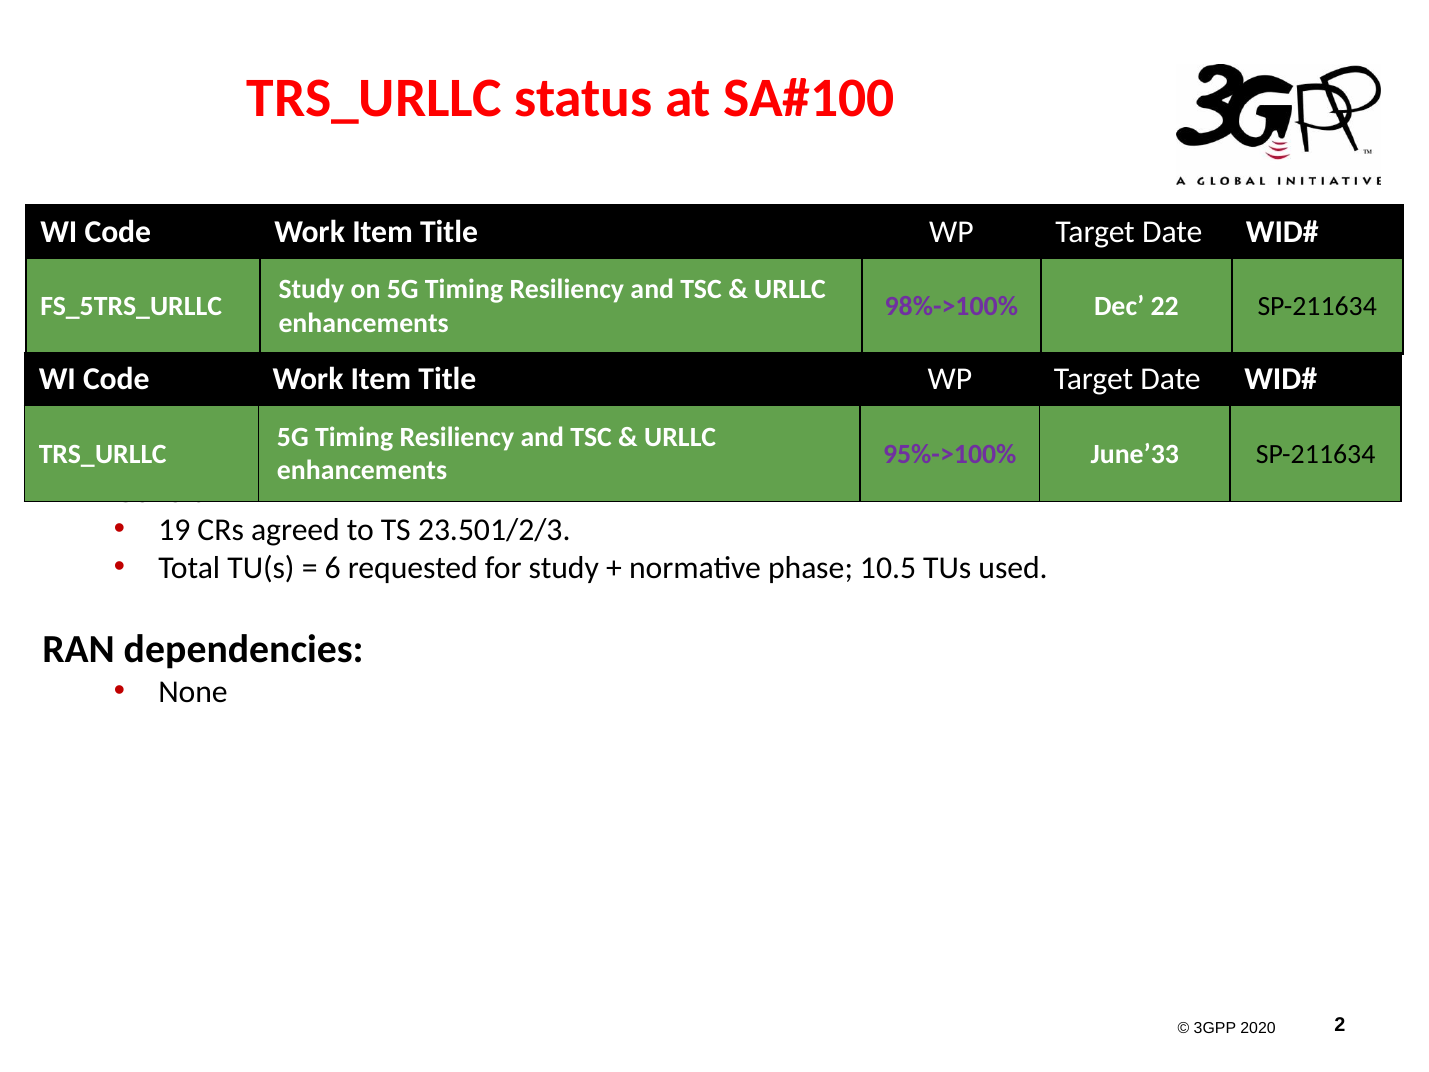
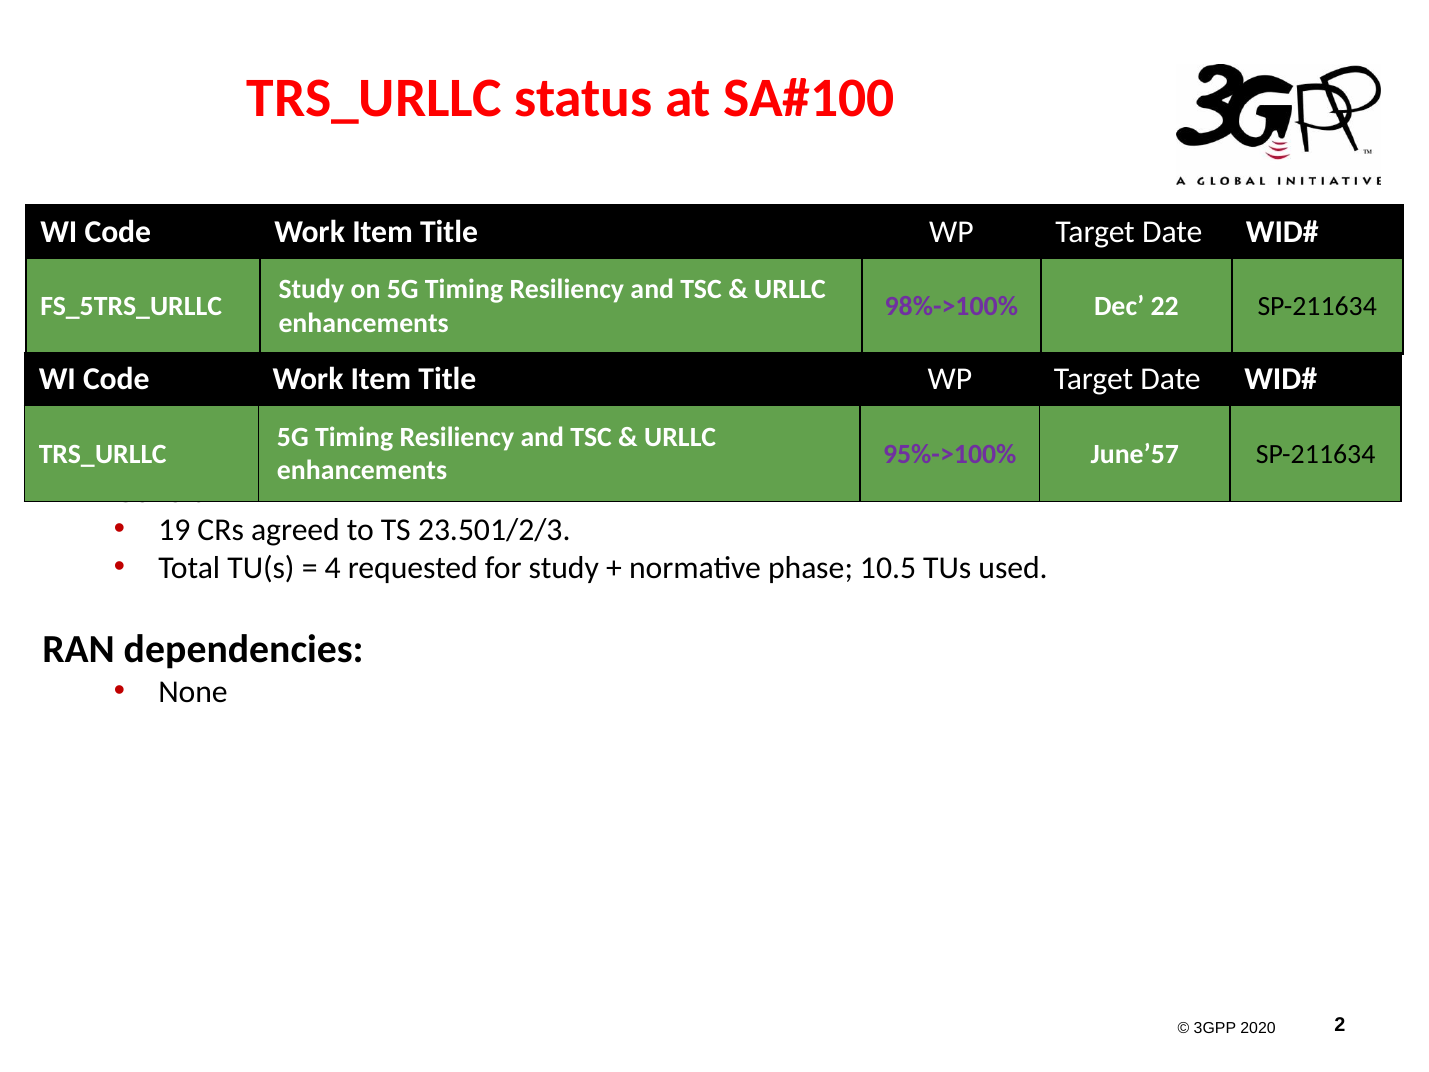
June’33: June’33 -> June’57 (1135, 454)
6: 6 -> 4 (333, 568)
